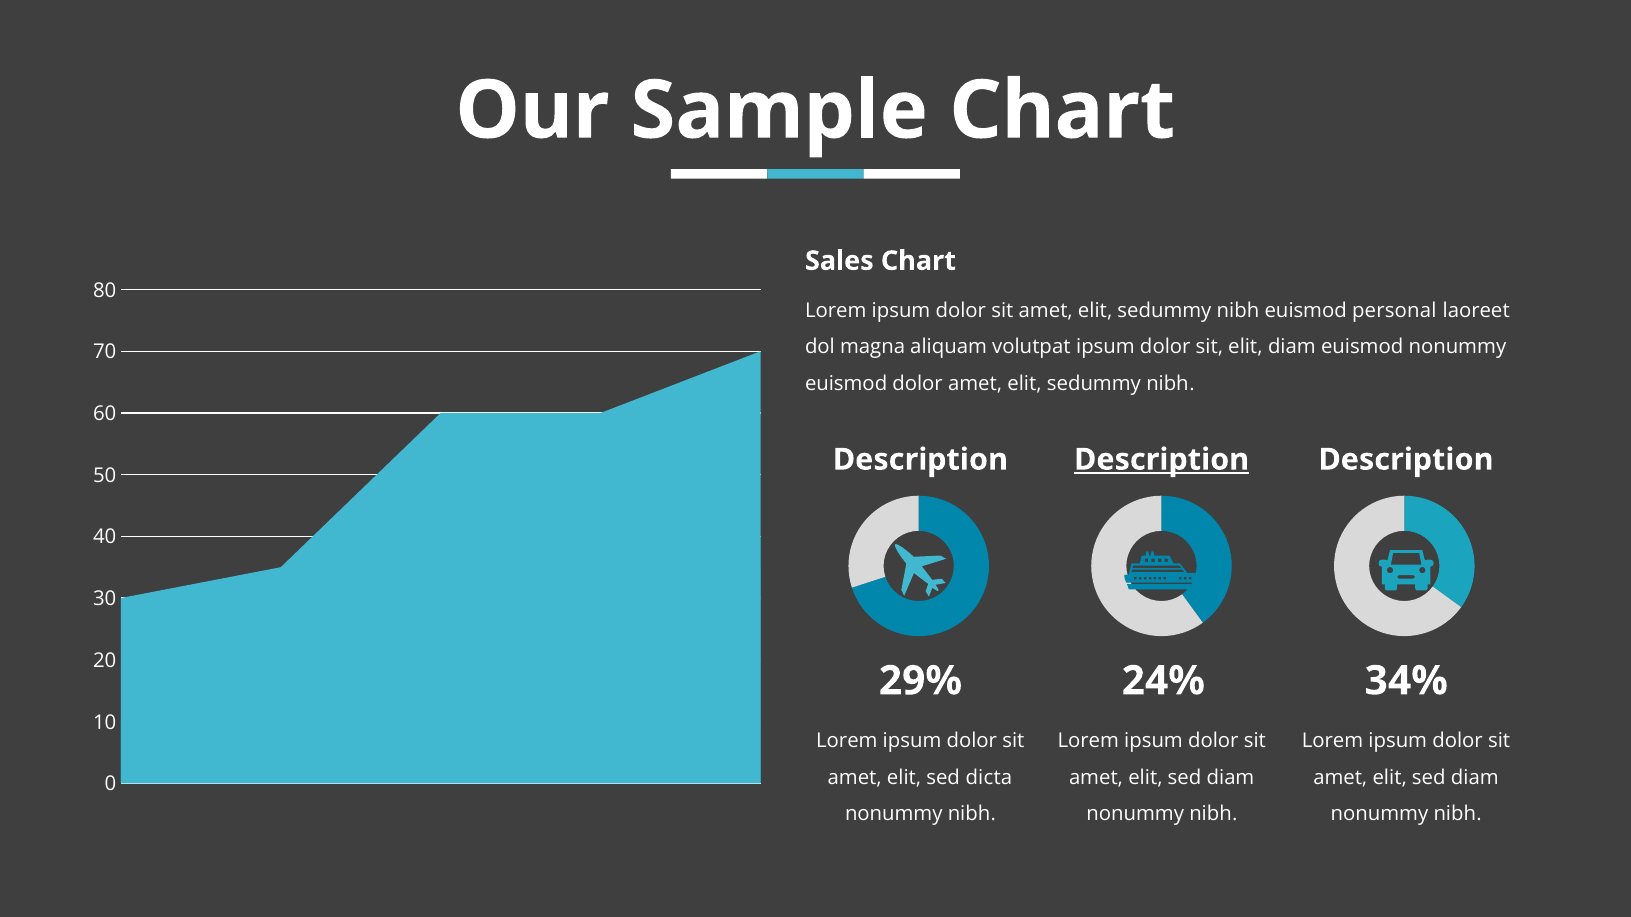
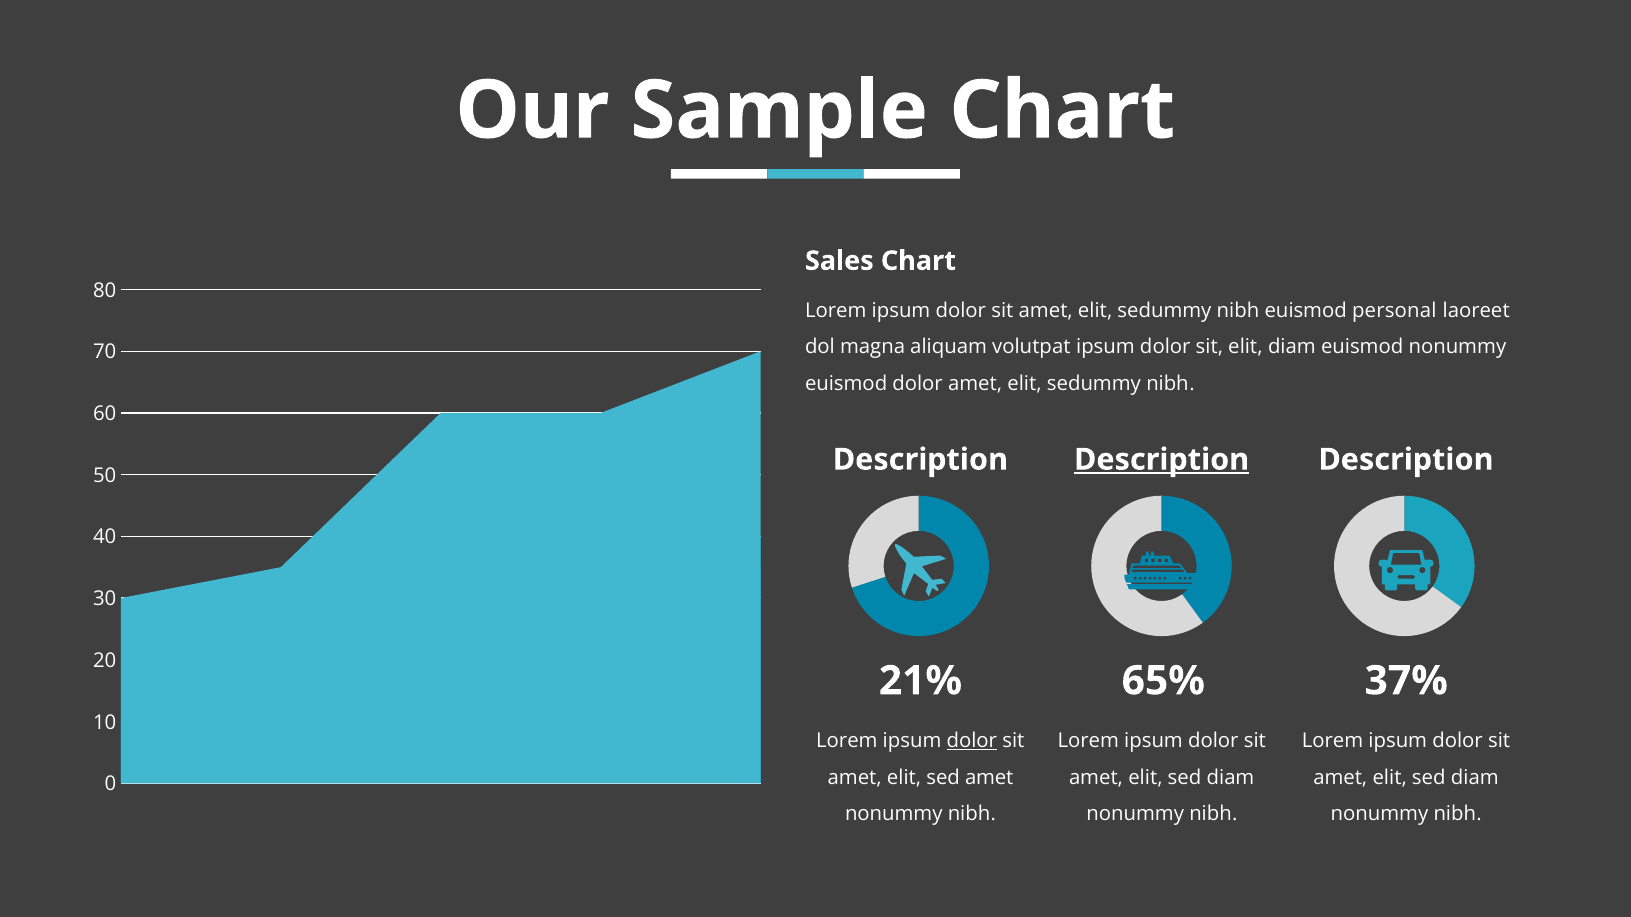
34%: 34% -> 37% (1406, 681)
29%: 29% -> 21% (920, 681)
24%: 24% -> 65% (1163, 681)
dolor underline: none -> present (972, 741)
sed dicta: dicta -> amet (989, 778)
